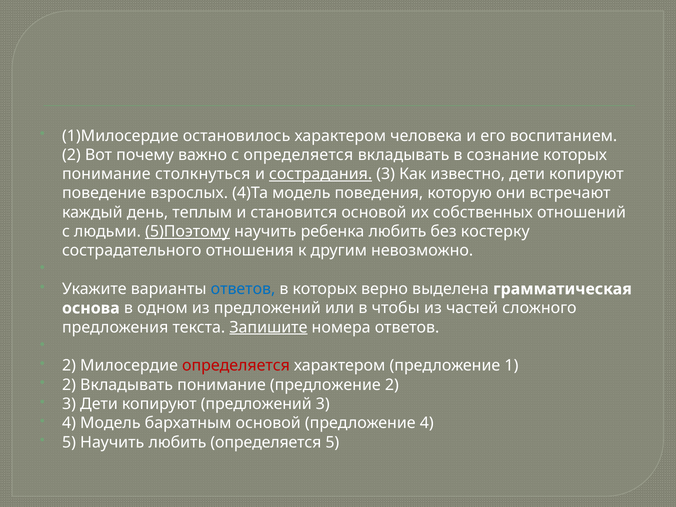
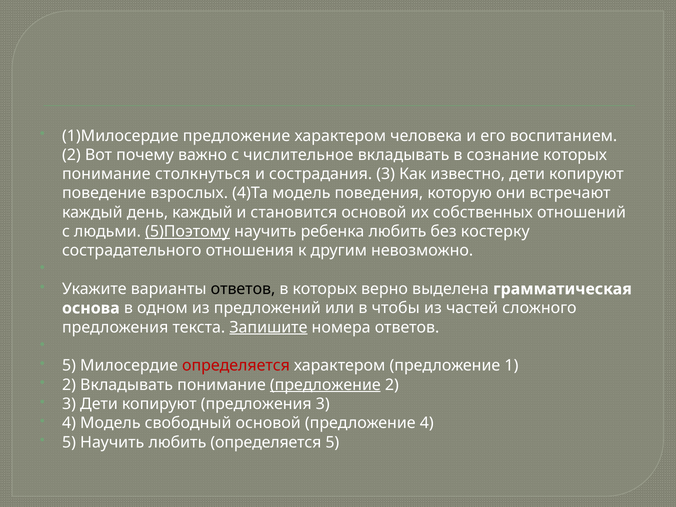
1)Милосердие остановилось: остановилось -> предложение (236, 136)
с определяется: определяется -> числительное (298, 155)
сострадания underline: present -> none (321, 174)
день теплым: теплым -> каждый (202, 212)
ответов colour: blue -> black (243, 289)
2: 2 -> 5 (69, 366)
предложение underline: none -> present (325, 385)
копируют предложений: предложений -> предложения (256, 404)
бархатным: бархатным -> свободный (188, 423)
